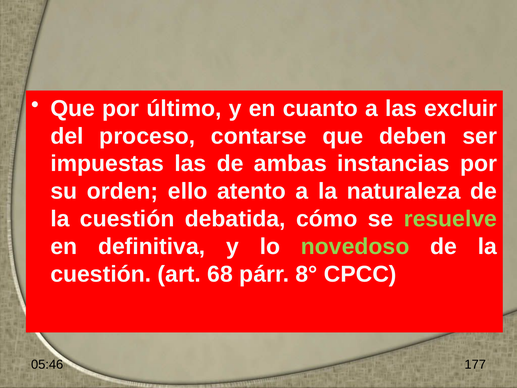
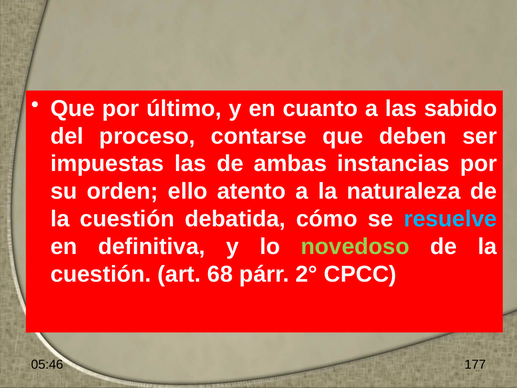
excluir: excluir -> sabido (461, 108)
resuelve colour: light green -> light blue (450, 219)
8°: 8° -> 2° (306, 274)
